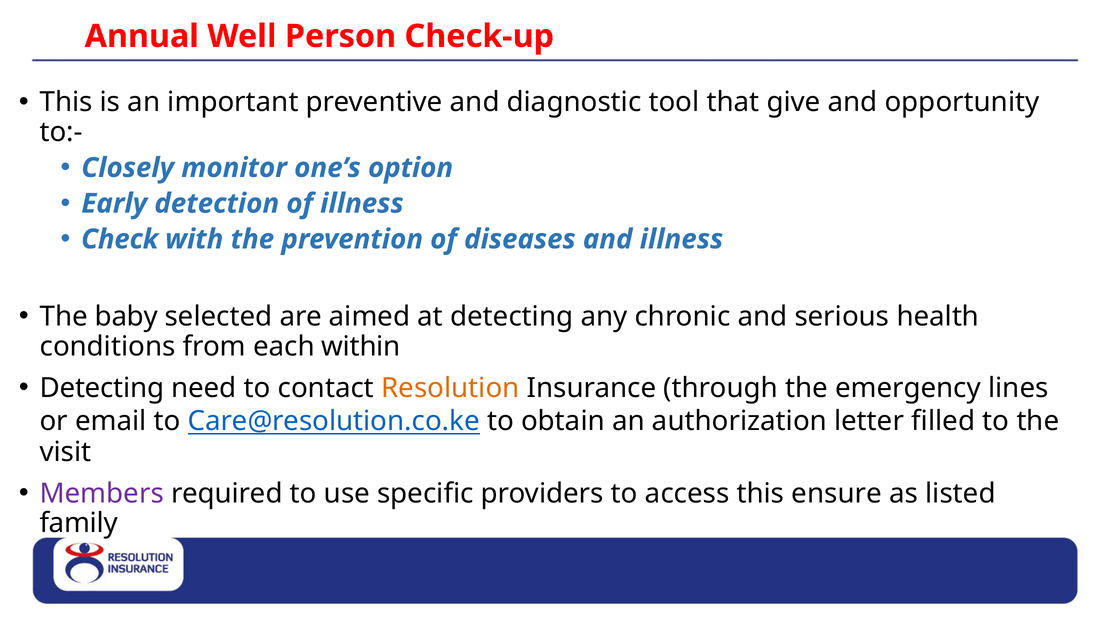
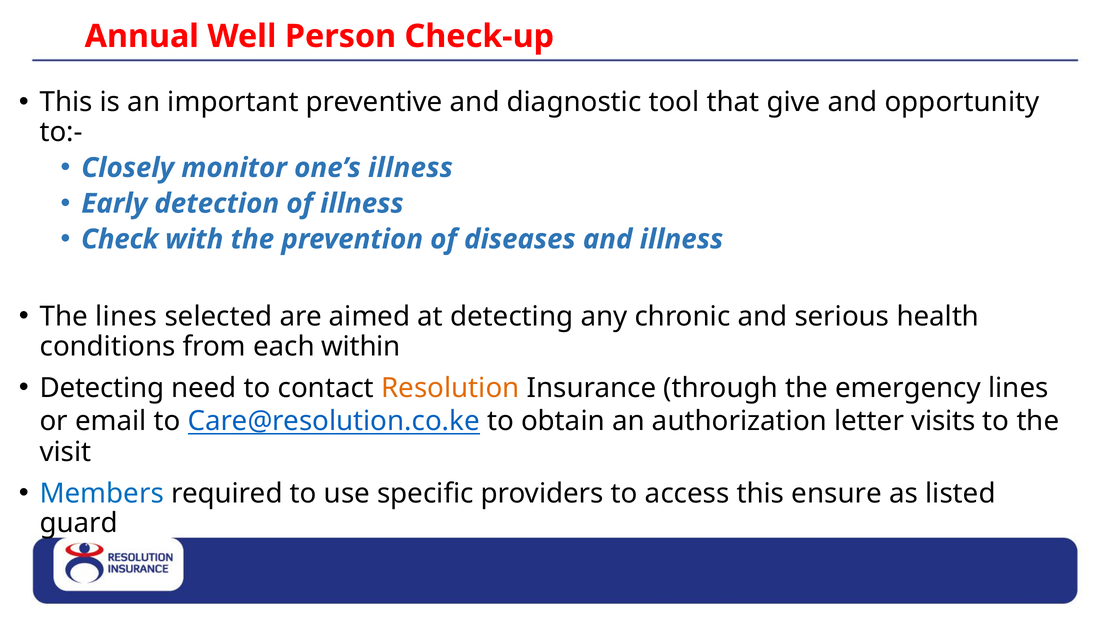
one’s option: option -> illness (410, 168)
The baby: baby -> lines (126, 317)
filled: filled -> visits (943, 421)
Members colour: purple -> blue (102, 494)
family: family -> guard (79, 524)
